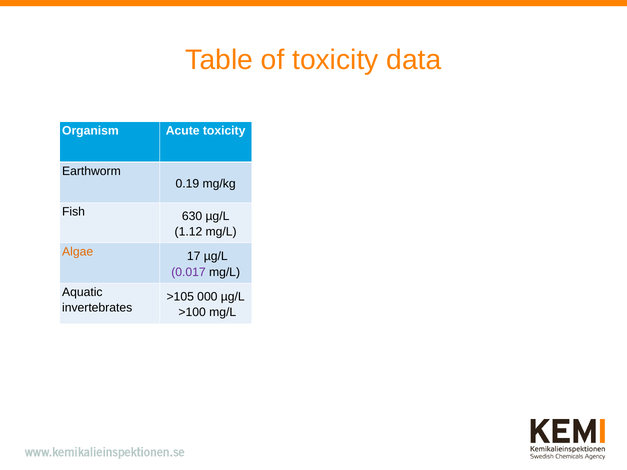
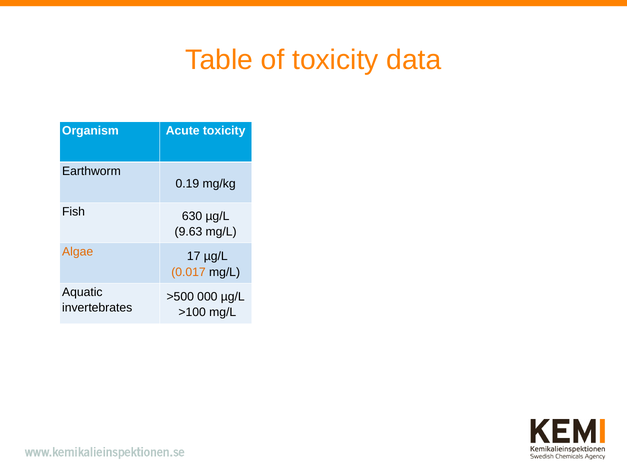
1.12: 1.12 -> 9.63 (188, 232)
0.017 colour: purple -> orange (188, 272)
>105: >105 -> >500 (180, 297)
